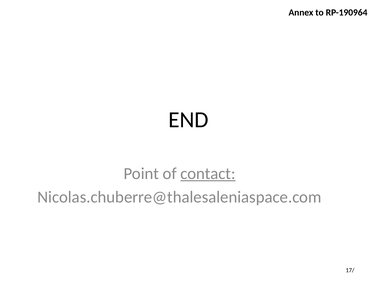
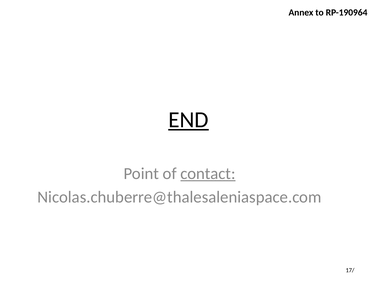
END underline: none -> present (188, 120)
